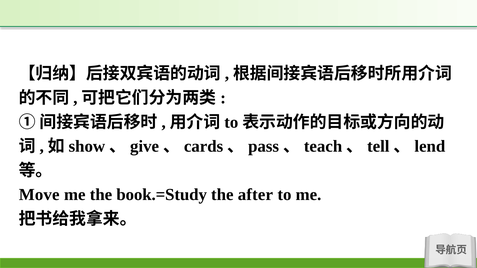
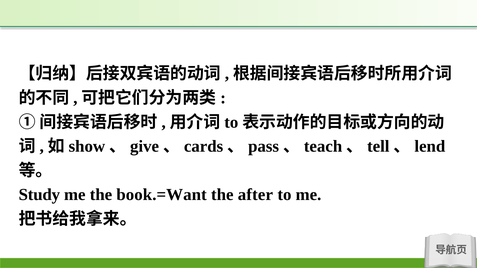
Move: Move -> Study (39, 195)
book.=Study: book.=Study -> book.=Want (162, 195)
